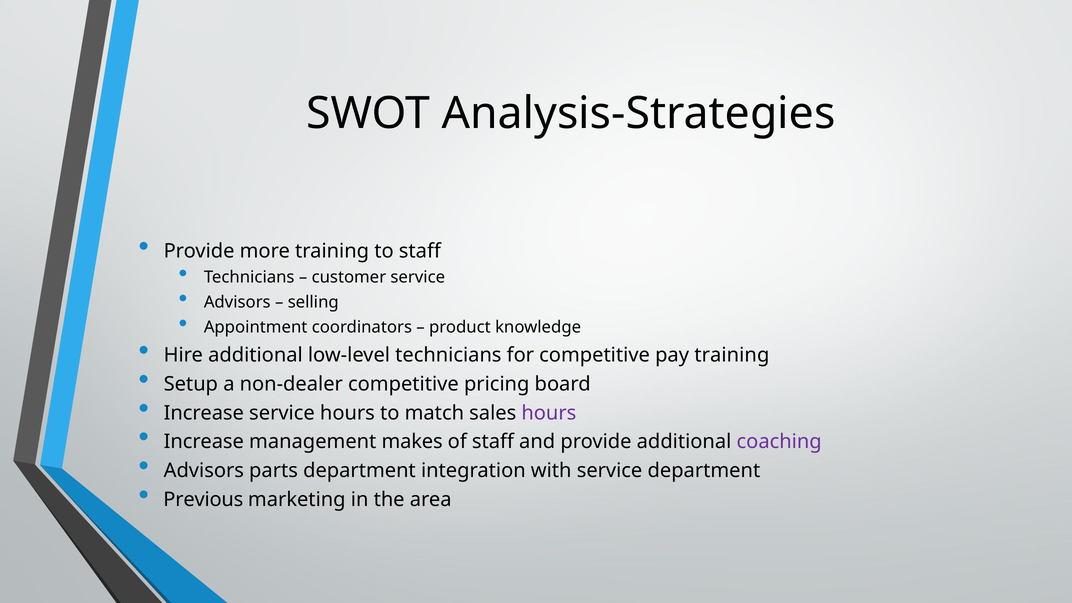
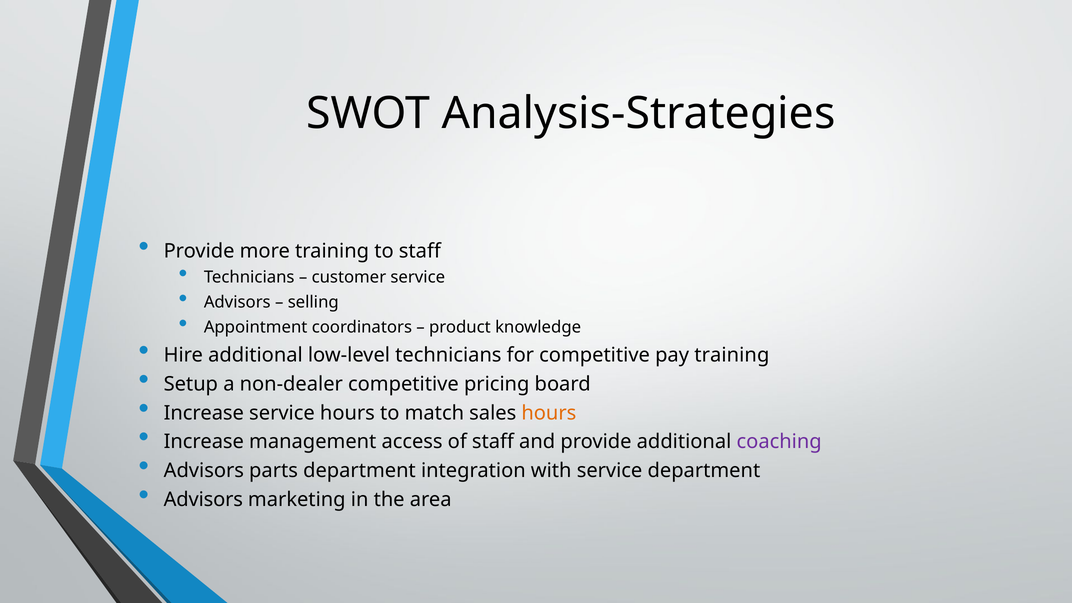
hours colour: purple -> orange (549, 413)
makes: makes -> access (412, 442)
Previous: Previous -> Advisors (203, 500)
